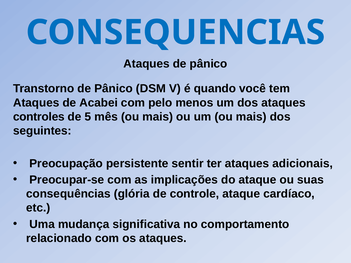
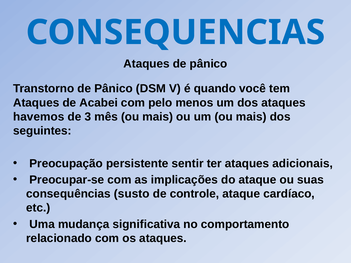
controles: controles -> havemos (39, 117)
5: 5 -> 3 (88, 117)
glória: glória -> susto (132, 194)
